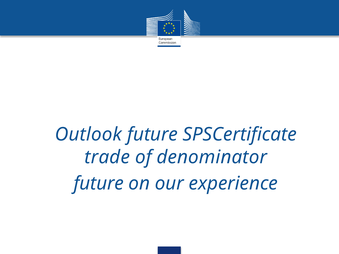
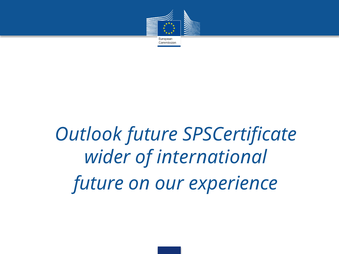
trade: trade -> wider (107, 157)
denominator: denominator -> international (212, 157)
